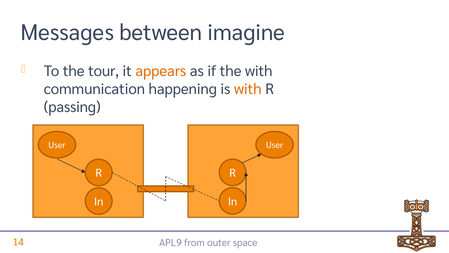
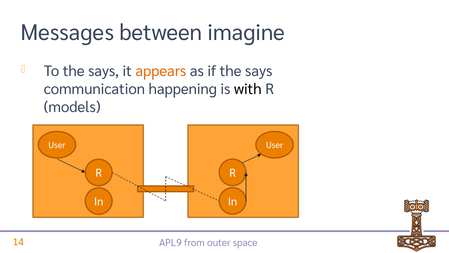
To the tour: tour -> says (104, 71)
if the with: with -> says (259, 71)
with colour: orange -> black (248, 89)
passing: passing -> models (72, 107)
